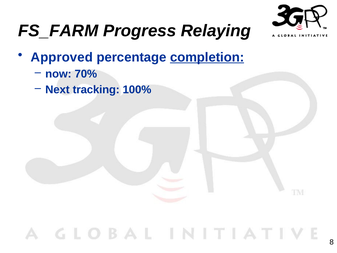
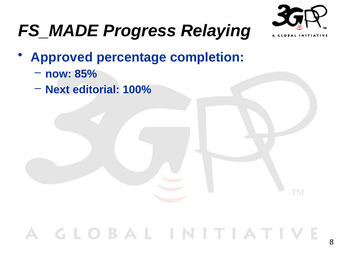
FS_FARM: FS_FARM -> FS_MADE (58, 31)
completion underline: present -> none (207, 57)
70%: 70% -> 85% (86, 74)
tracking: tracking -> editorial (96, 90)
